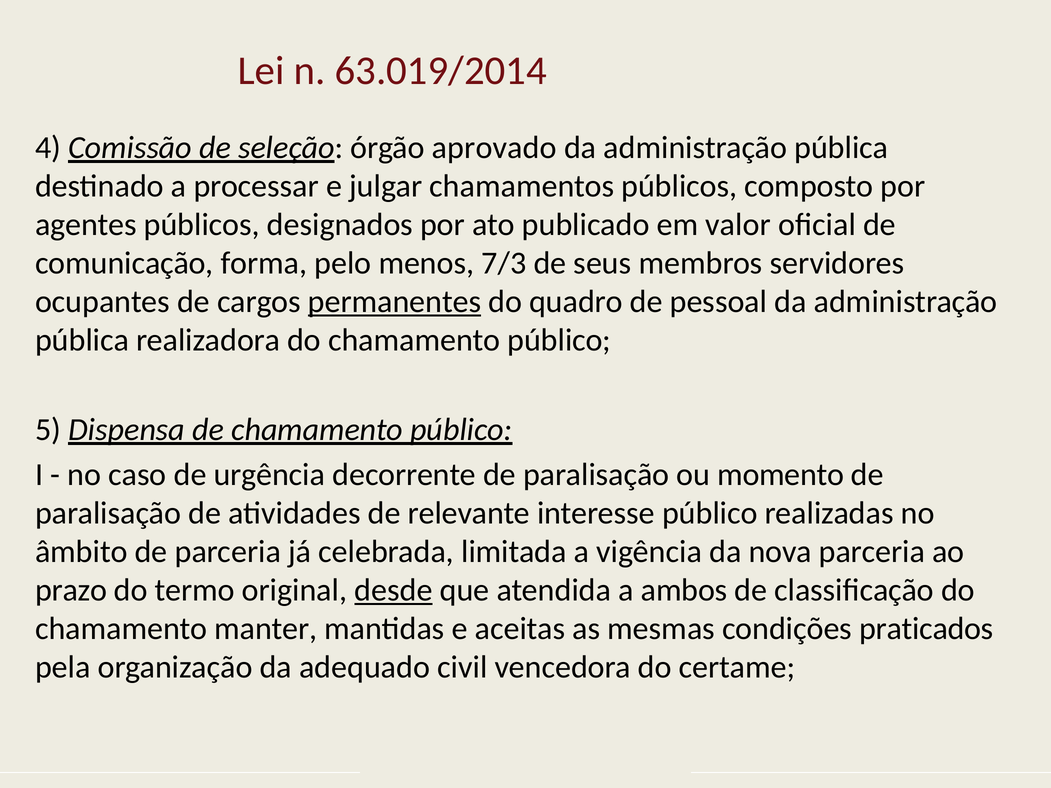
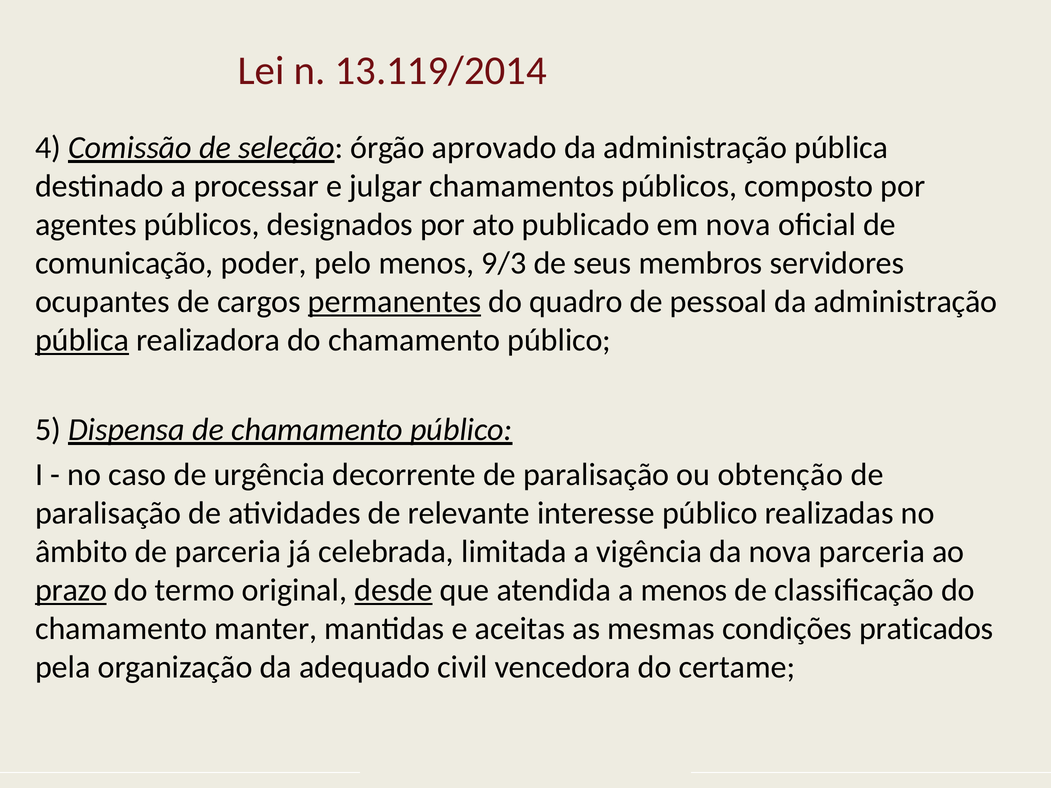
63.019/2014: 63.019/2014 -> 13.119/2014 (441, 71)
em valor: valor -> nova (738, 225)
forma: forma -> poder (264, 263)
7/3: 7/3 -> 9/3 (504, 263)
pública underline: none -> present (82, 340)
momento: momento -> obtenção (780, 475)
prazo underline: none -> present (71, 590)
a ambos: ambos -> menos (684, 590)
